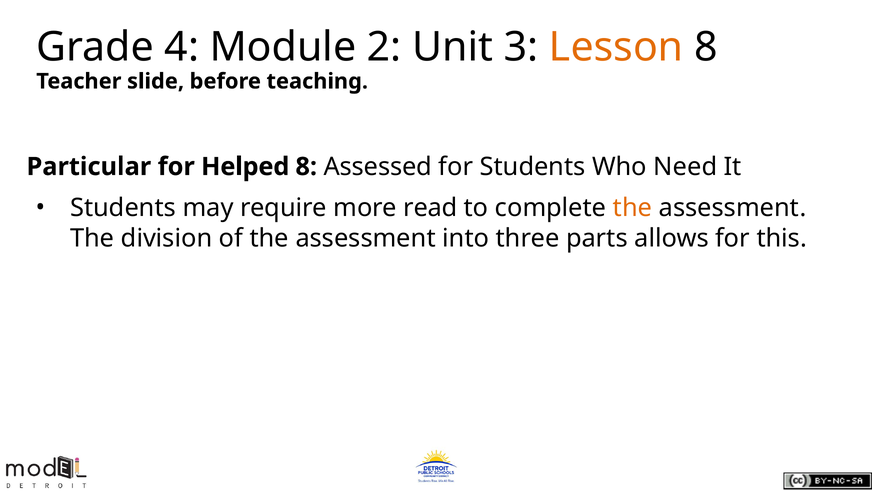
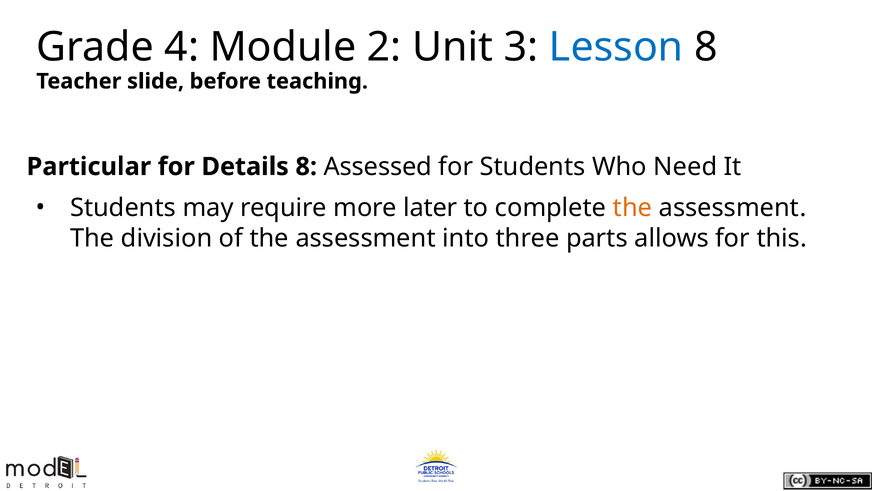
Lesson colour: orange -> blue (616, 47)
Helped: Helped -> Details (245, 167)
read: read -> later (430, 208)
